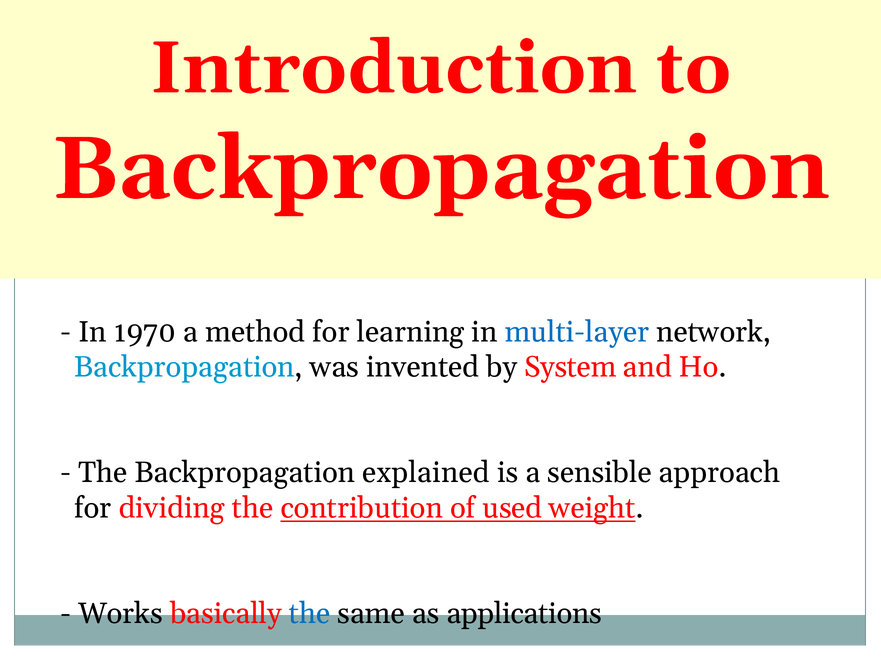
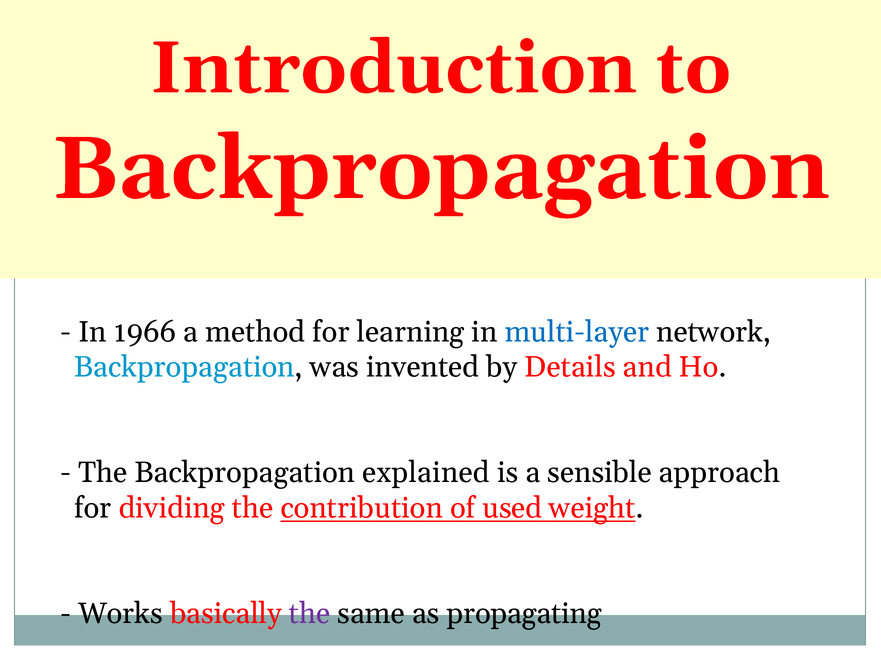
1970: 1970 -> 1966 (145, 332)
System: System -> Details (570, 368)
the colour: blue -> purple (310, 614)
applications: applications -> propagating (524, 614)
